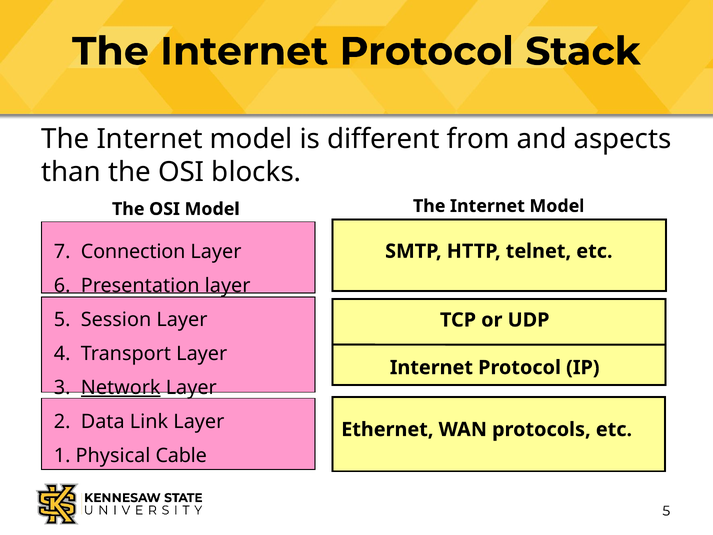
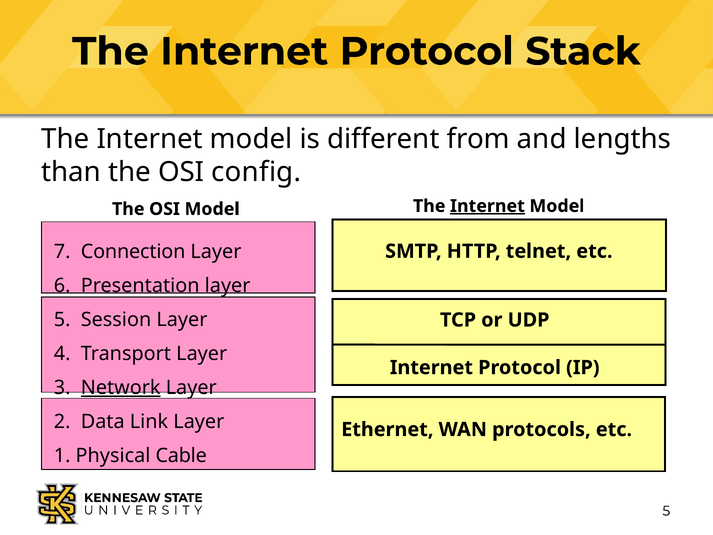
aspects: aspects -> lengths (623, 139)
blocks: blocks -> config (256, 172)
Internet underline: none -> present (487, 206)
